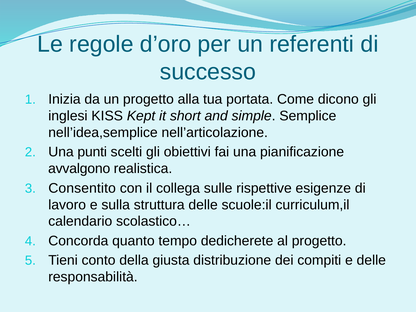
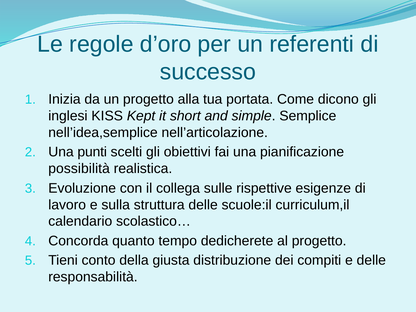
avvalgono: avvalgono -> possibilità (79, 169)
Consentito: Consentito -> Evoluzione (82, 188)
